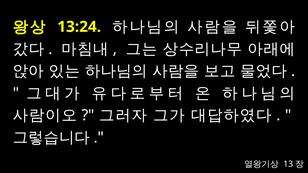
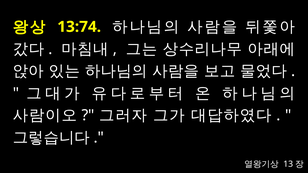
13:24: 13:24 -> 13:74 (79, 27)
